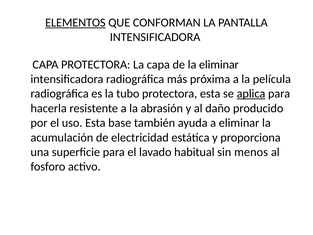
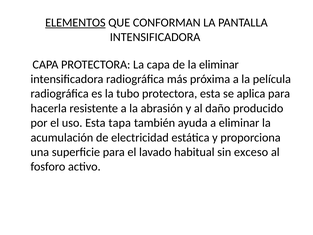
aplica underline: present -> none (251, 94)
base: base -> tapa (120, 123)
menos: menos -> exceso (251, 152)
